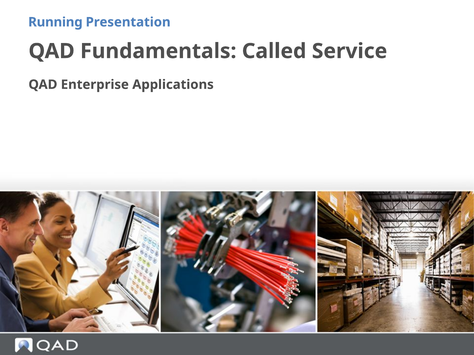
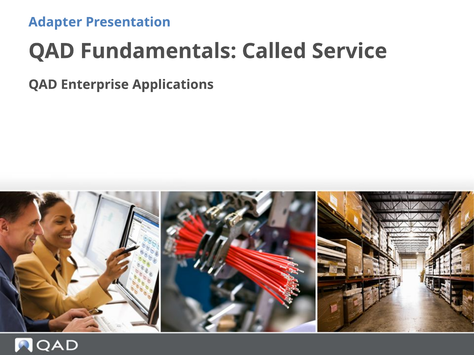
Running: Running -> Adapter (55, 22)
